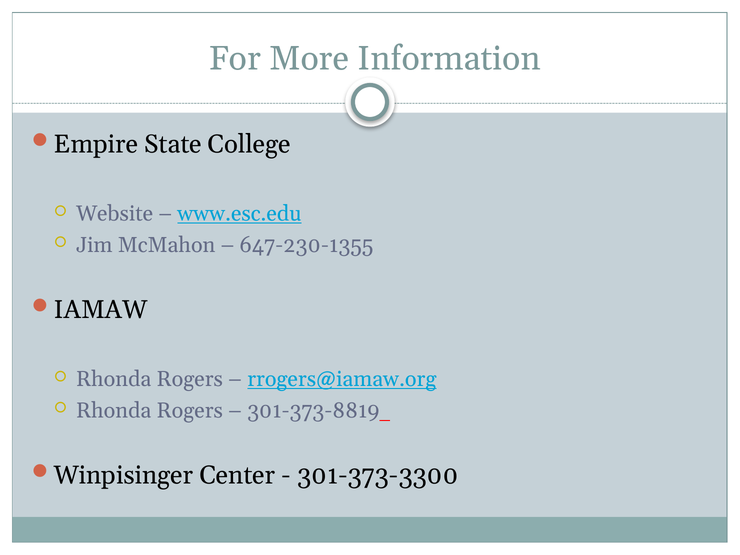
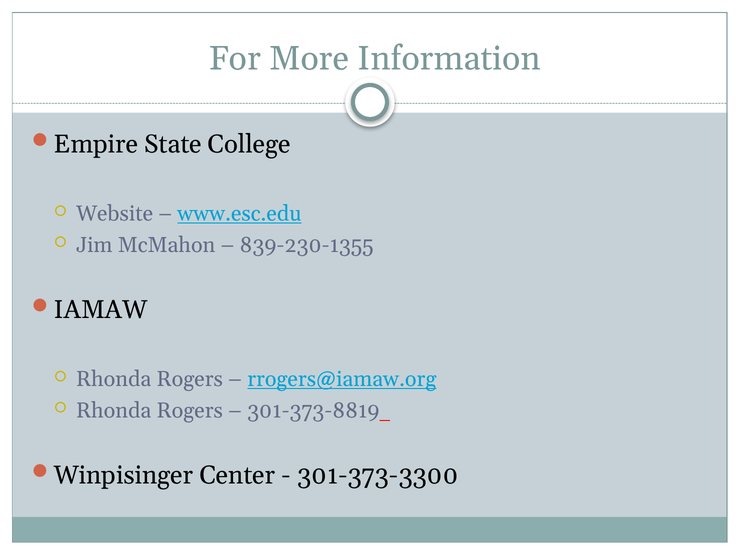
647-230-1355: 647-230-1355 -> 839-230-1355 (307, 245)
